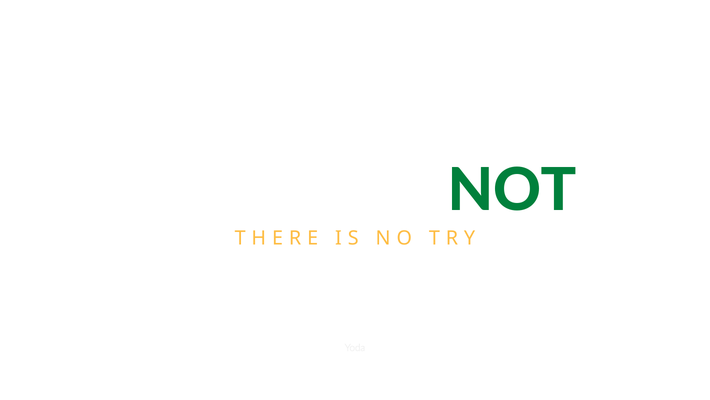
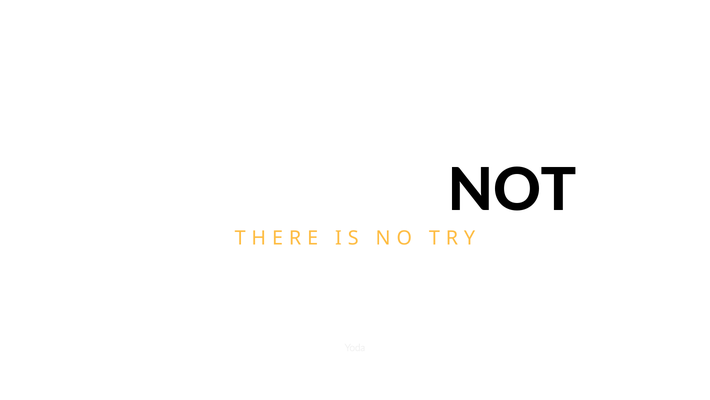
NOT colour: green -> black (512, 190)
